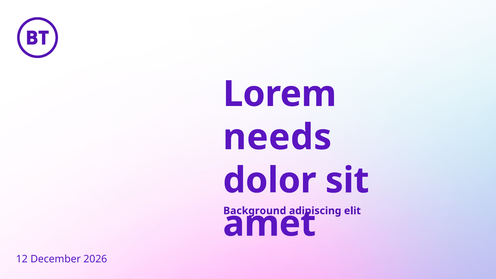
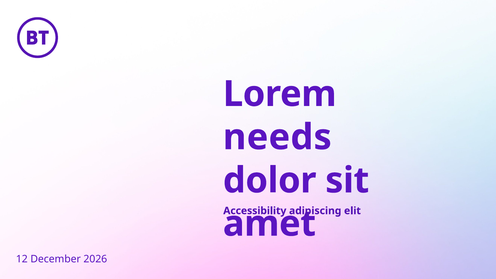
Background: Background -> Accessibility (255, 211)
